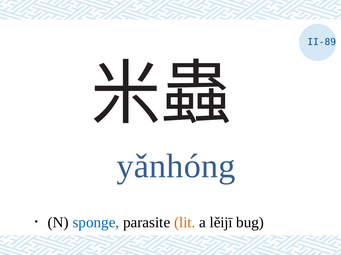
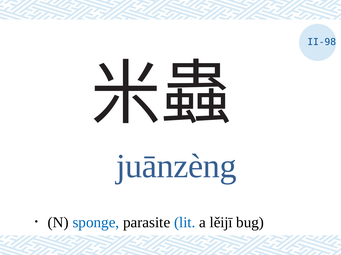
II-89: II-89 -> II-98 (322, 42)
yǎnhóng: yǎnhóng -> juānzèng (176, 167)
lit colour: orange -> blue (185, 223)
